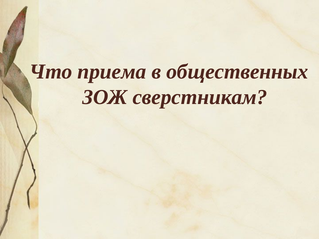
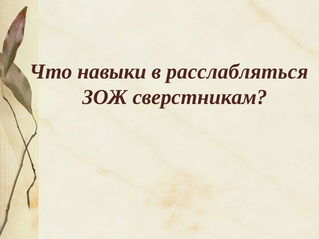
приема: приема -> навыки (112, 72)
общественных: общественных -> расслабляться (237, 72)
